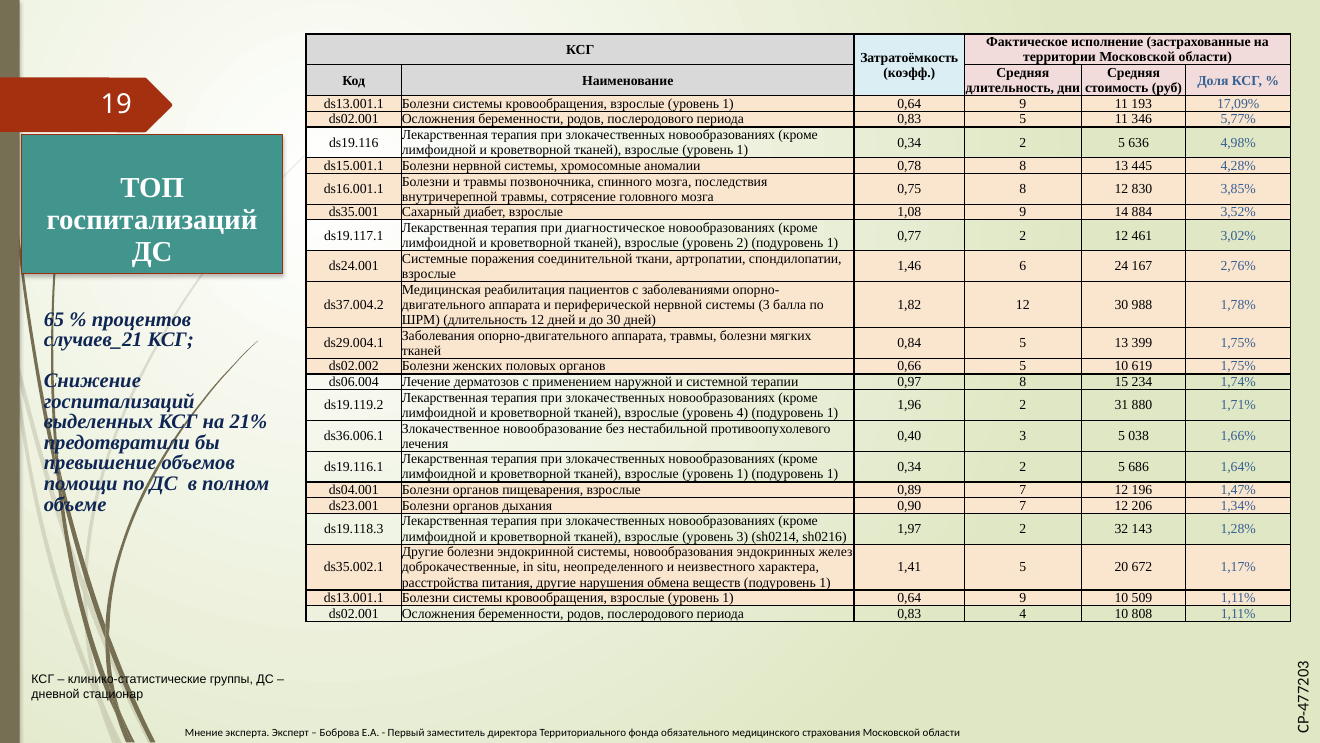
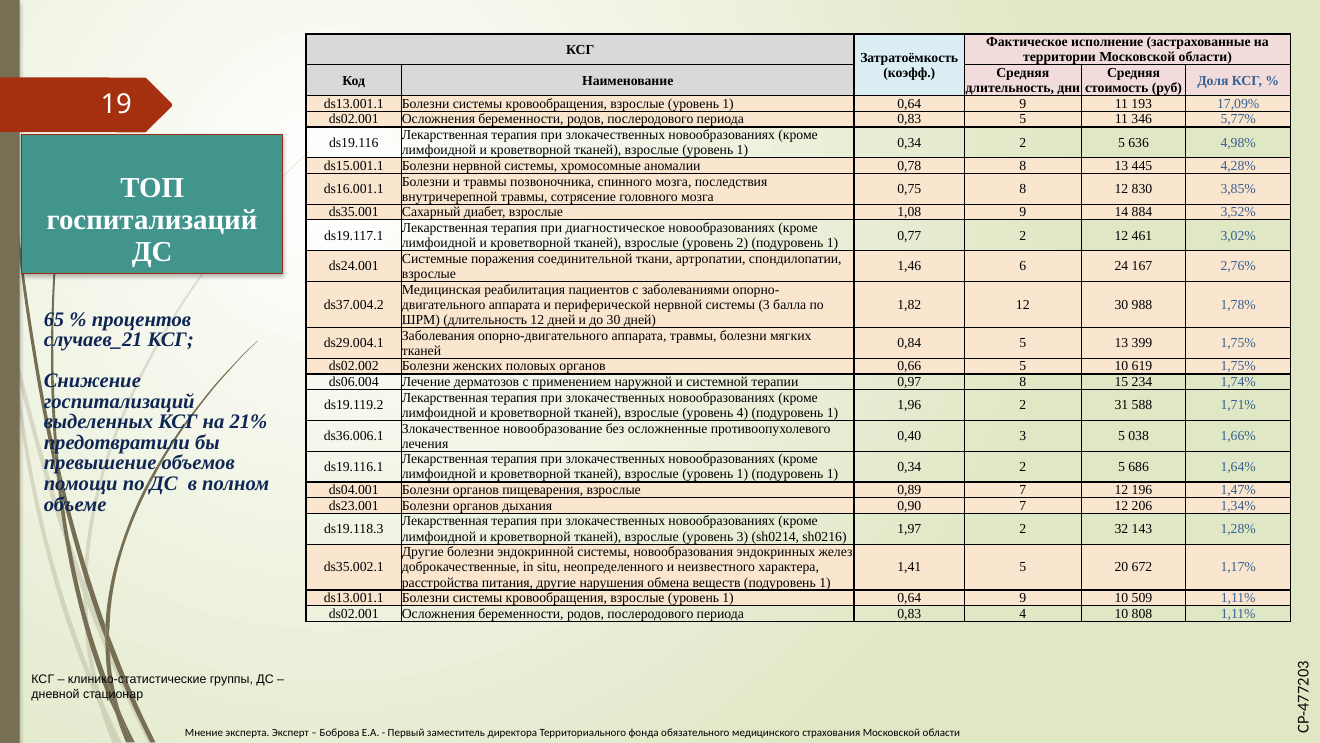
880: 880 -> 588 (1142, 405)
нестабильной: нестабильной -> осложненные (668, 428)
